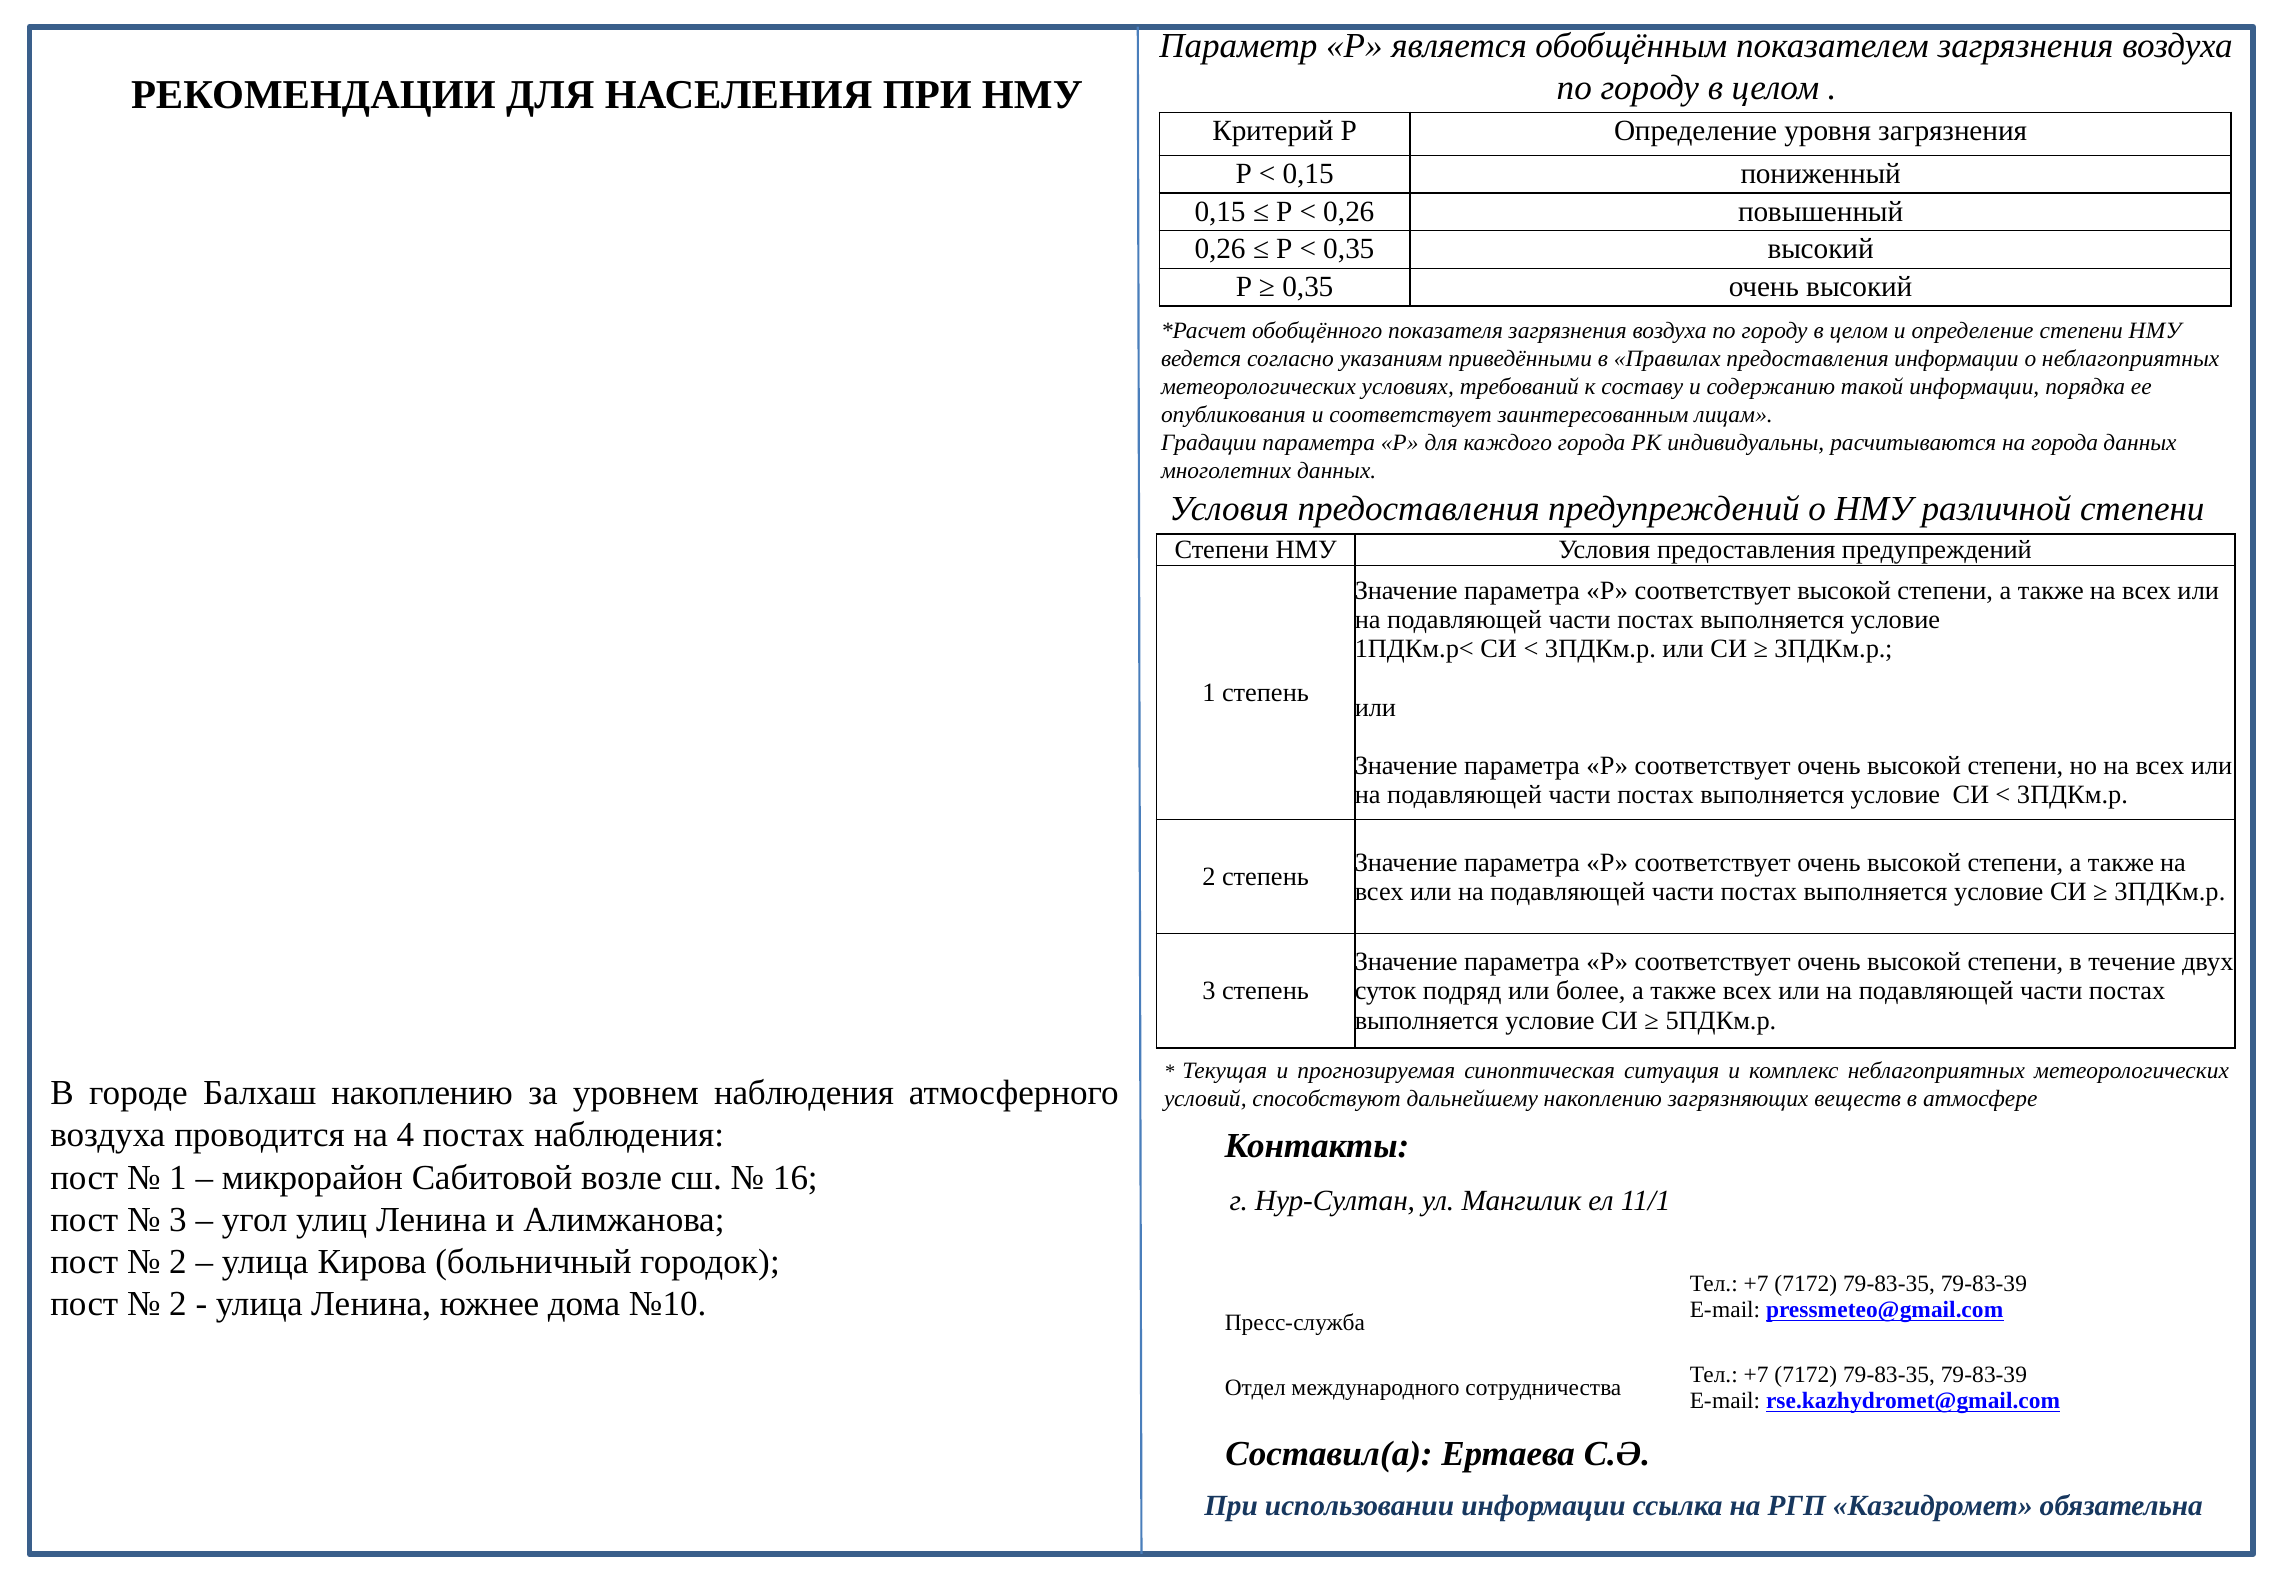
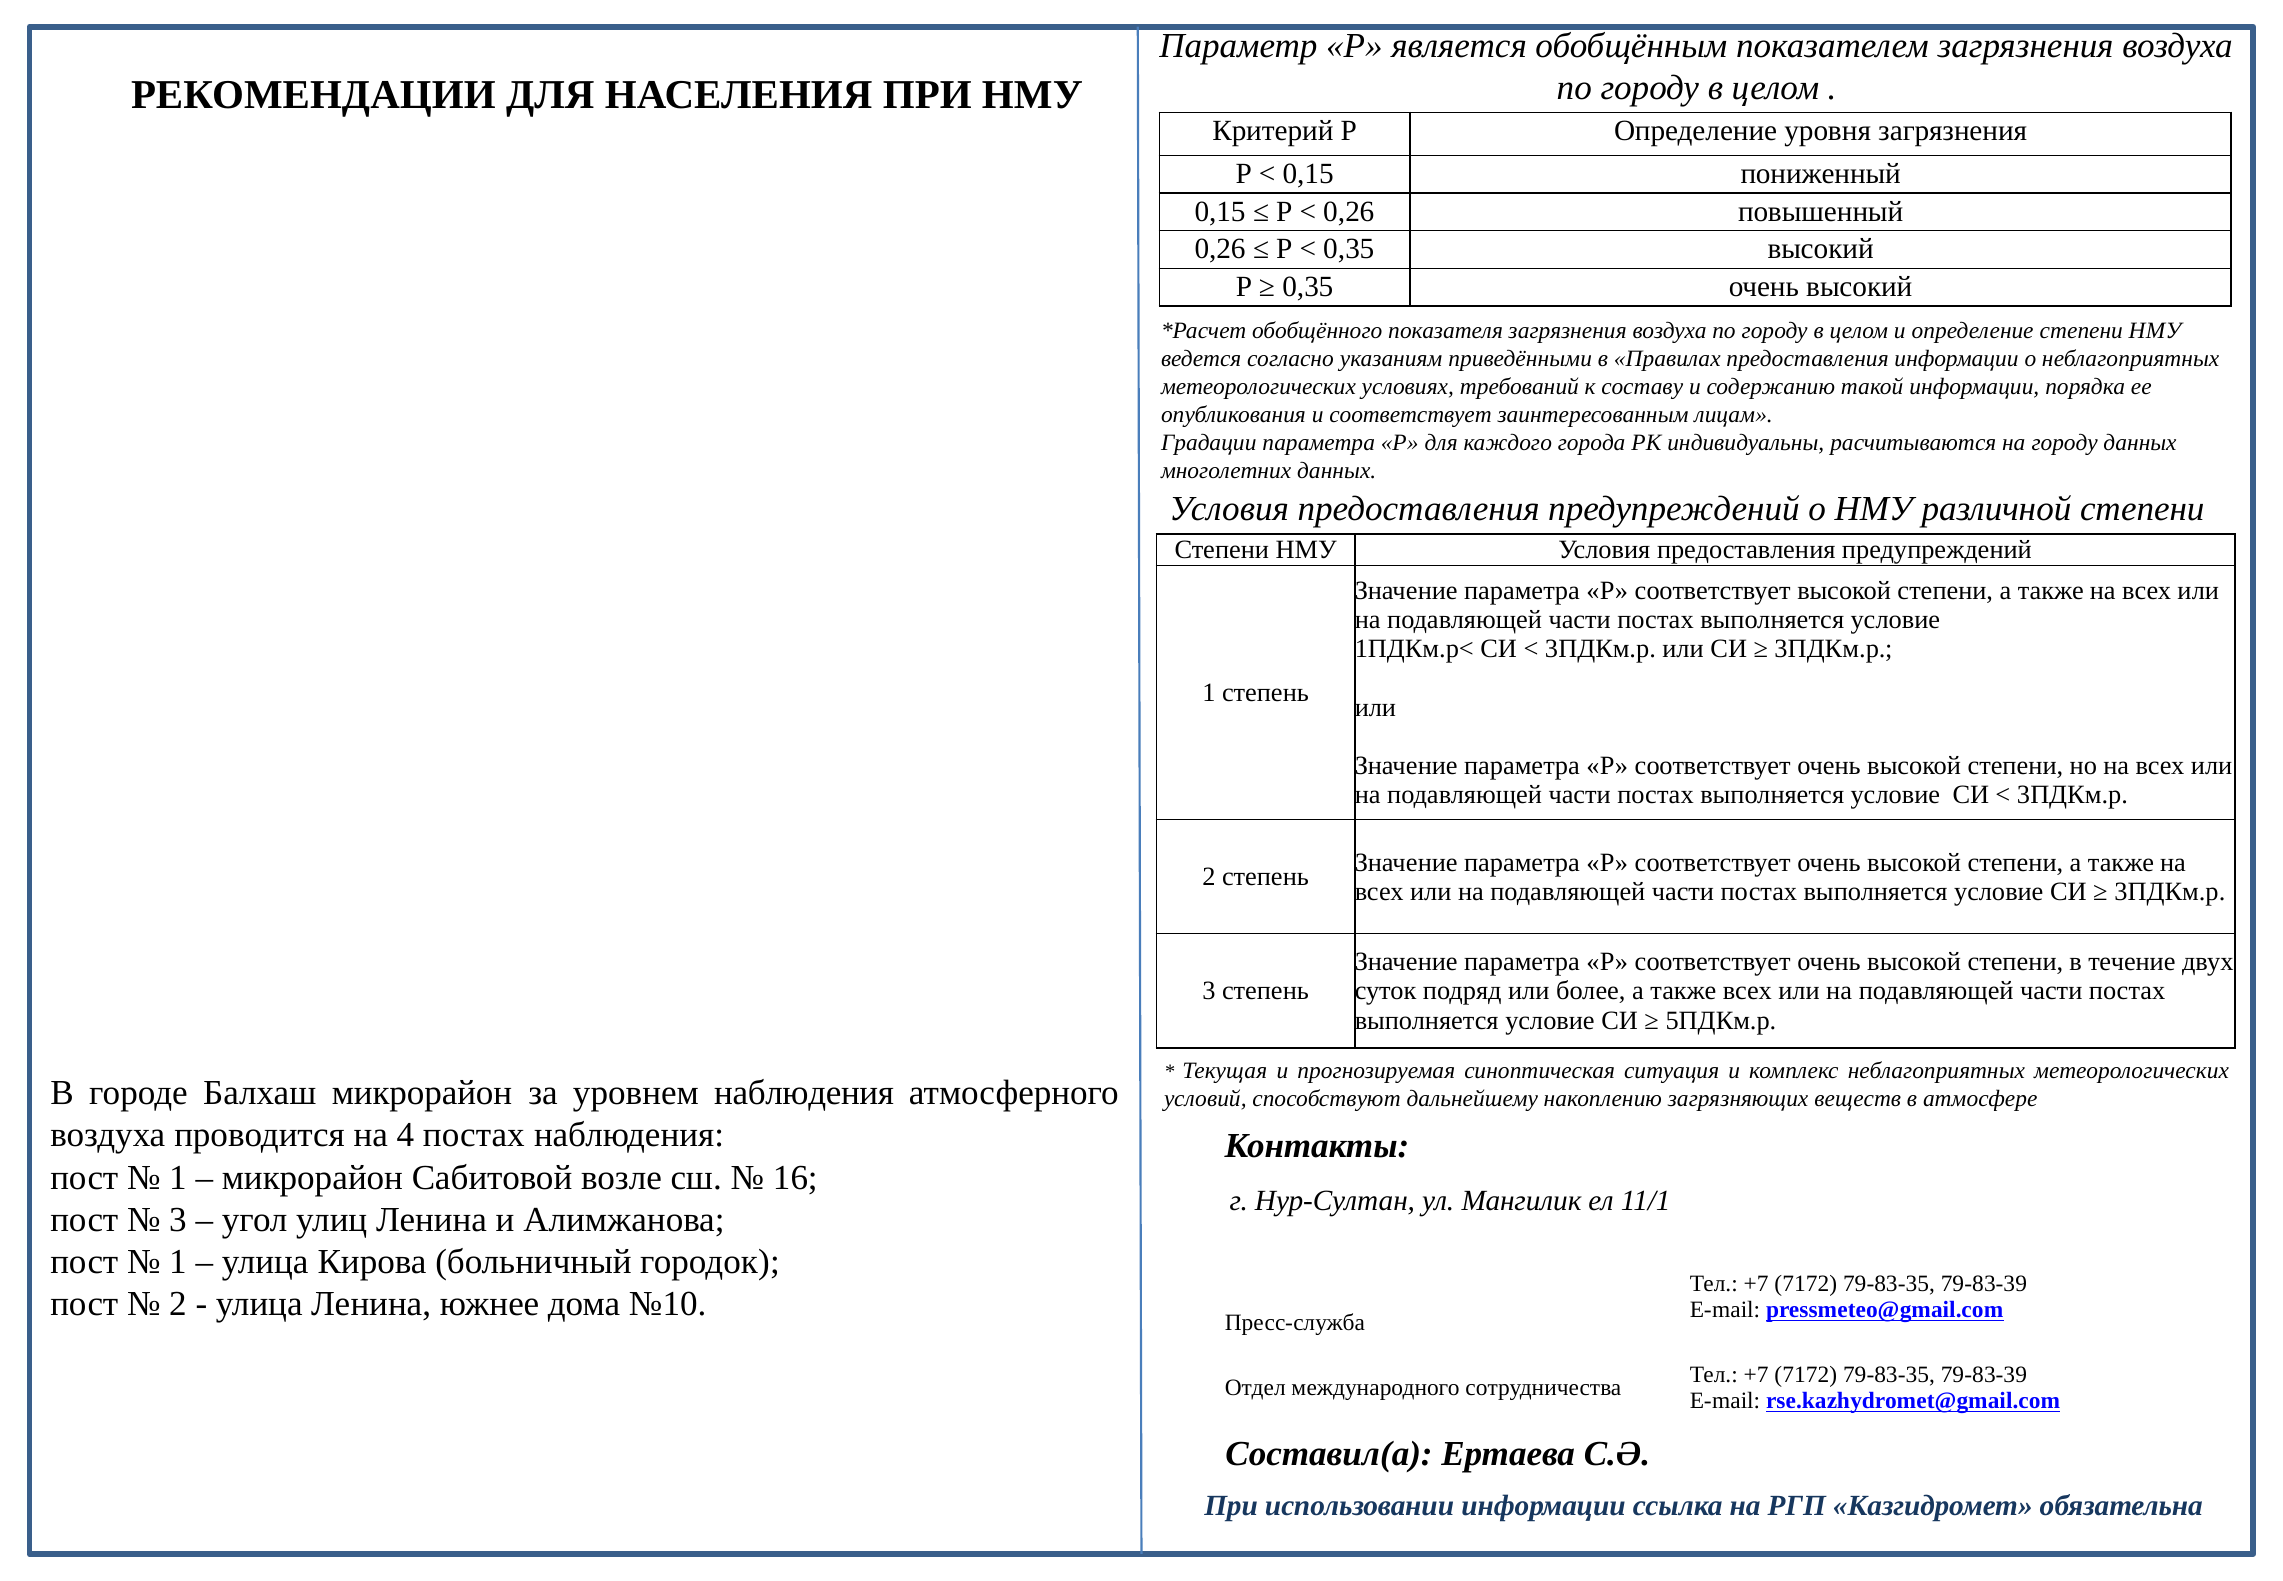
на города: города -> городу (2065, 443)
Балхаш накоплению: накоплению -> микрорайон (422, 1093)
2: 2 -> 1 (178, 1261)
